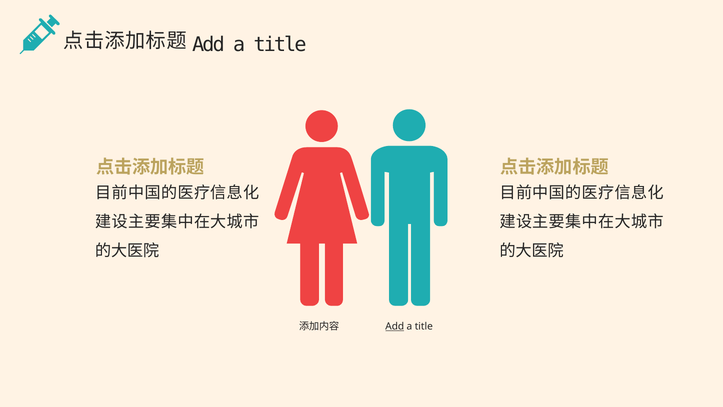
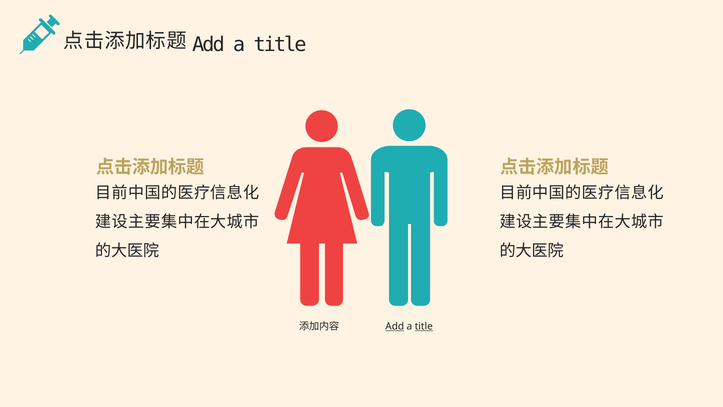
title underline: none -> present (424, 326)
